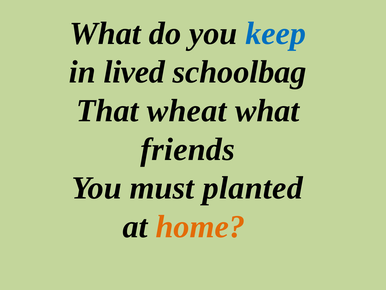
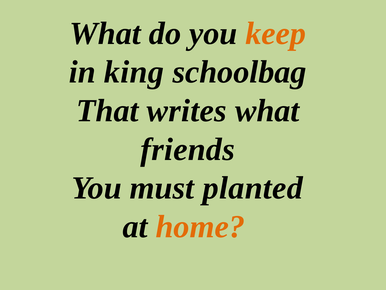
keep colour: blue -> orange (276, 33)
lived: lived -> king (134, 72)
wheat: wheat -> writes (187, 111)
